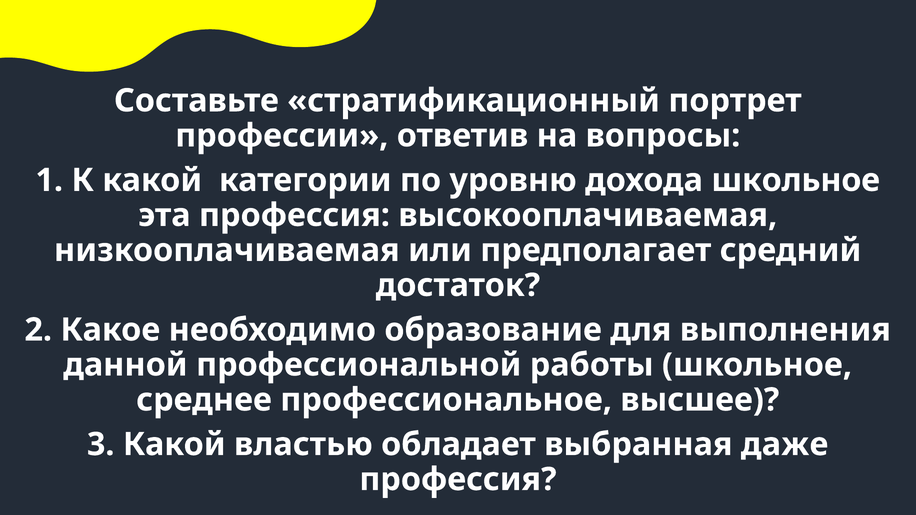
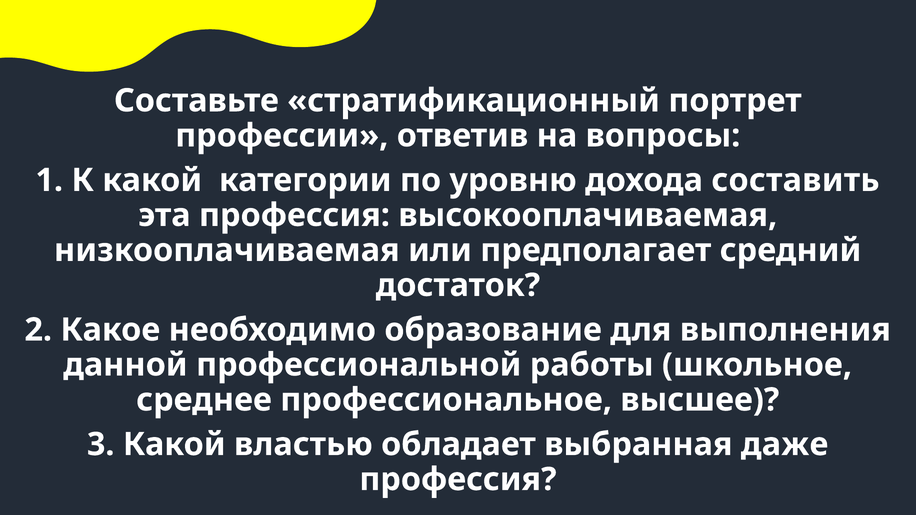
дохода школьное: школьное -> составить (795, 180)
